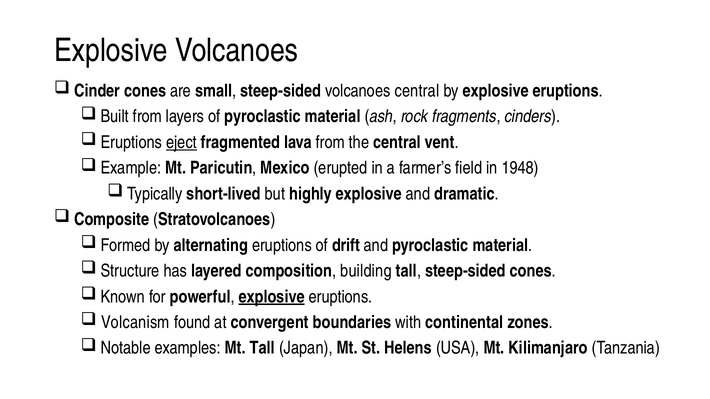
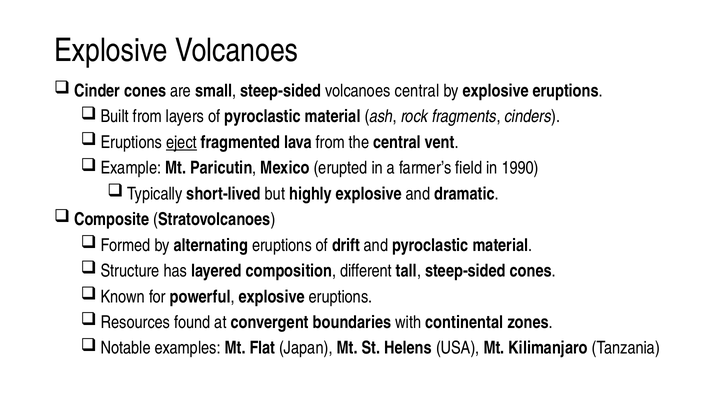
1948: 1948 -> 1990 (520, 168)
building: building -> different (366, 271)
explosive underline: present -> none (272, 297)
Volcanism: Volcanism -> Resources (135, 323)
Mt Tall: Tall -> Flat (262, 348)
